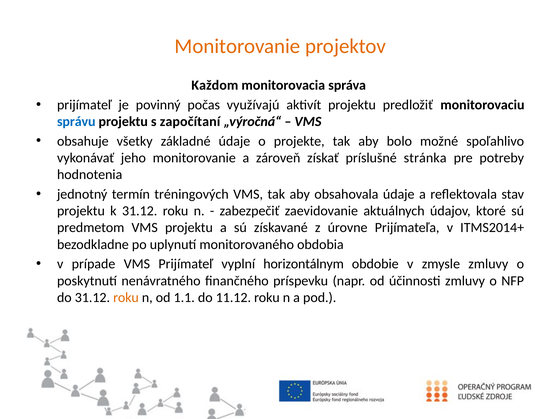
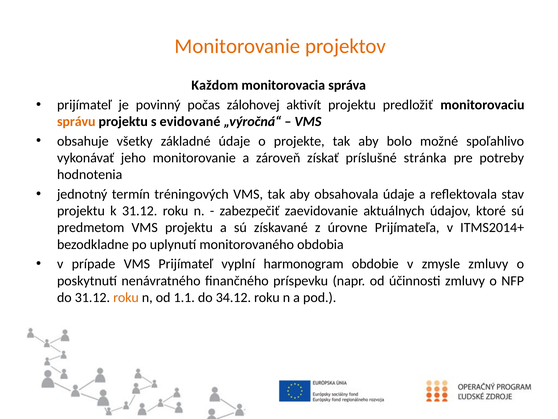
využívajú: využívajú -> zálohovej (253, 105)
správu colour: blue -> orange (76, 121)
započítaní: započítaní -> evidované (190, 121)
horizontálnym: horizontálnym -> harmonogram (304, 264)
11.12: 11.12 -> 34.12 (233, 297)
